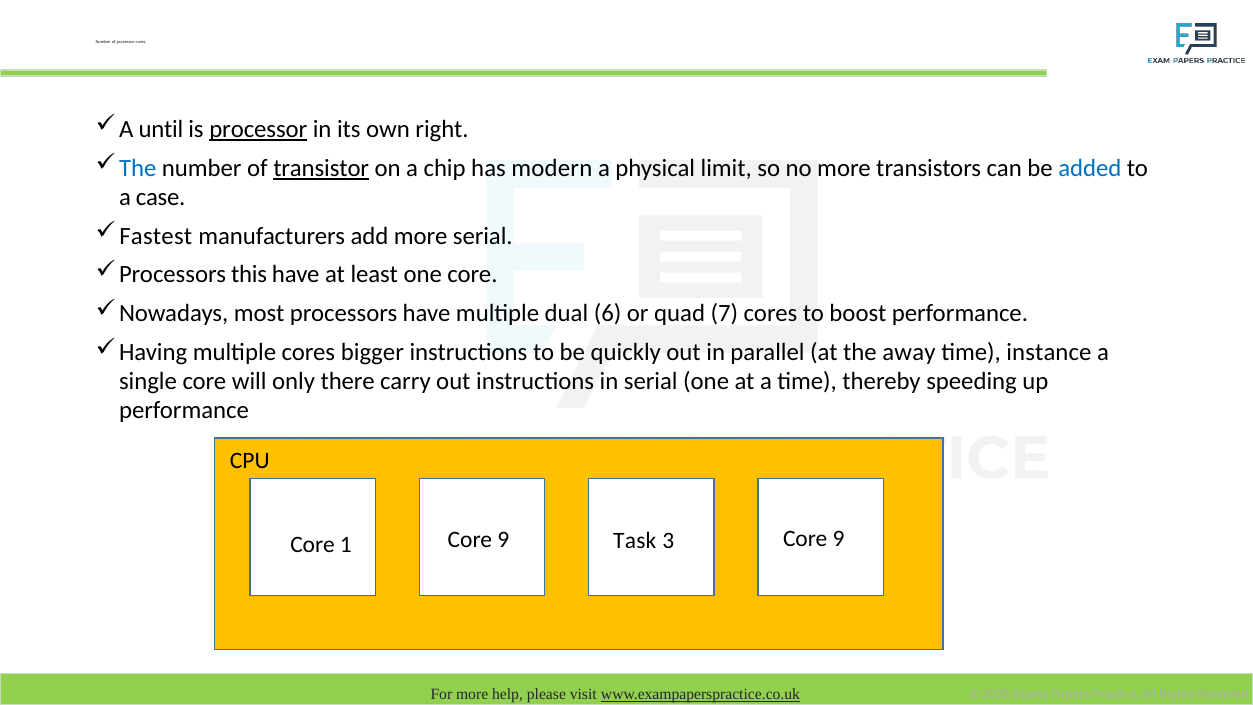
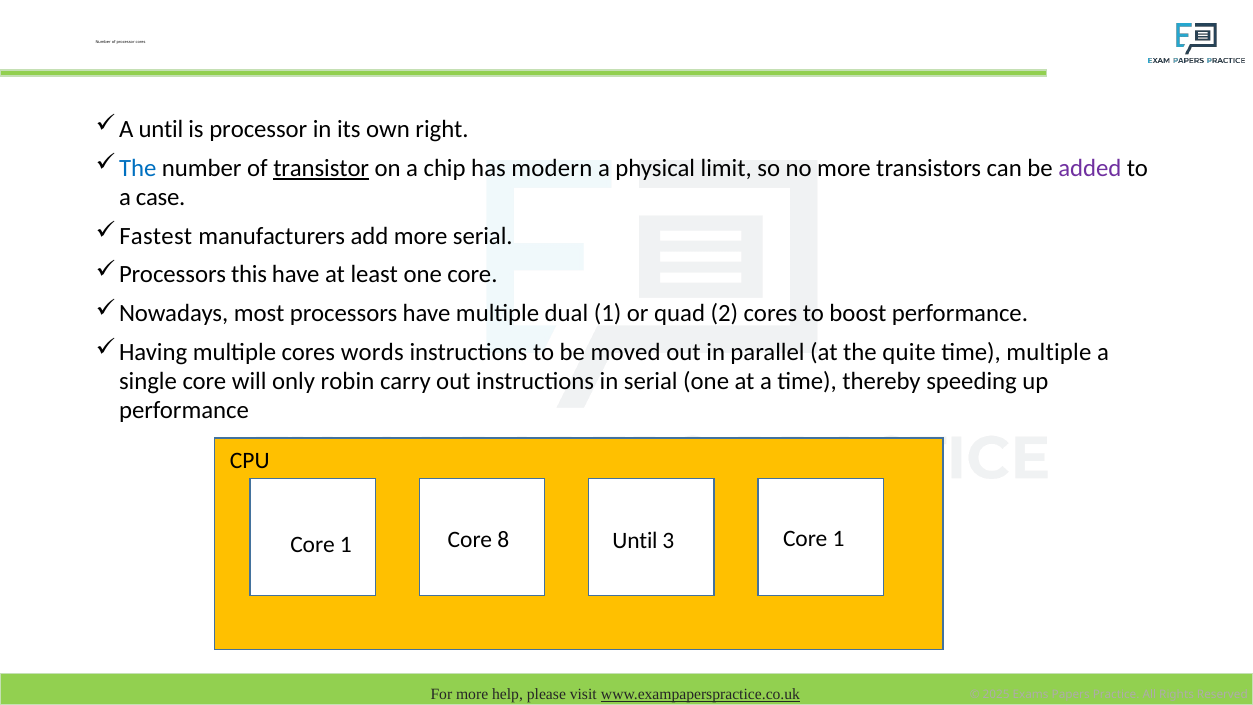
processor underline: present -> none (258, 129)
added colour: blue -> purple (1090, 168)
dual 6: 6 -> 1 (608, 314)
7: 7 -> 2 (724, 314)
bigger: bigger -> words (372, 353)
quickly: quickly -> moved (626, 353)
away: away -> quite (909, 353)
time instance: instance -> multiple (1049, 353)
there: there -> robin (348, 381)
9: 9 -> 8 (503, 540)
1 Task: Task -> Until (635, 541)
3 Core 9: 9 -> 1 (839, 538)
